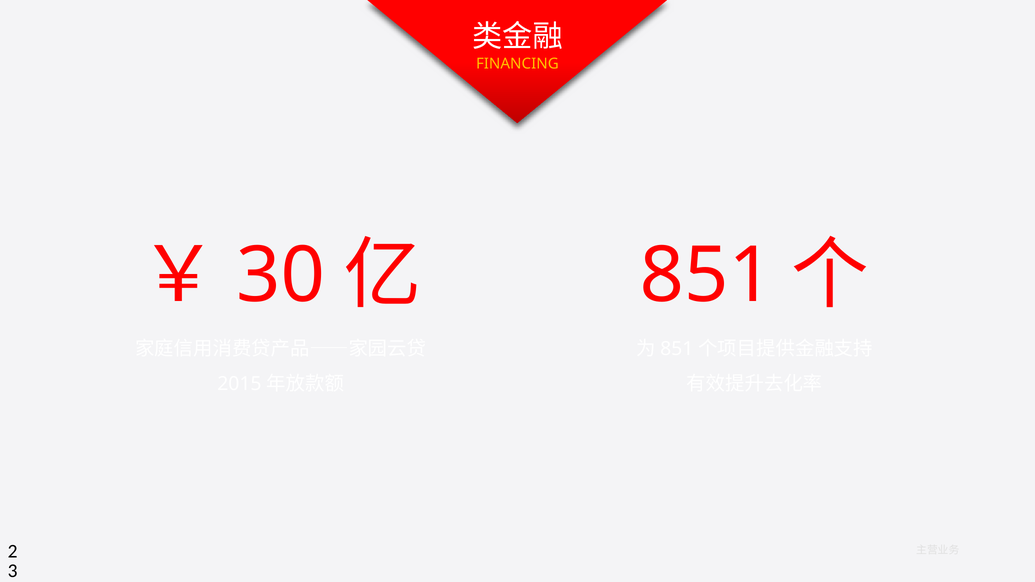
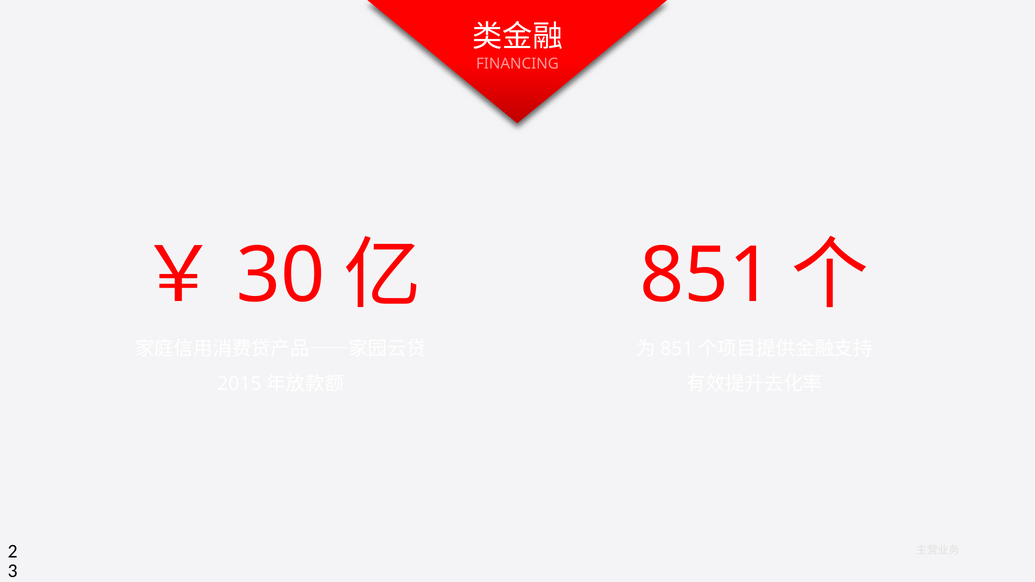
FINANCING colour: yellow -> pink (517, 64)
